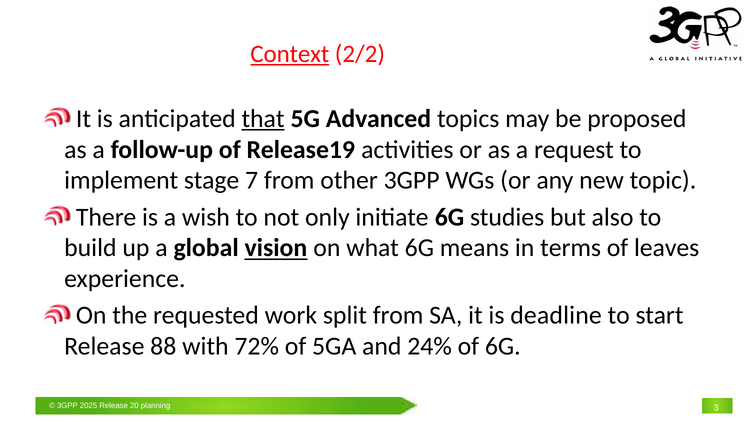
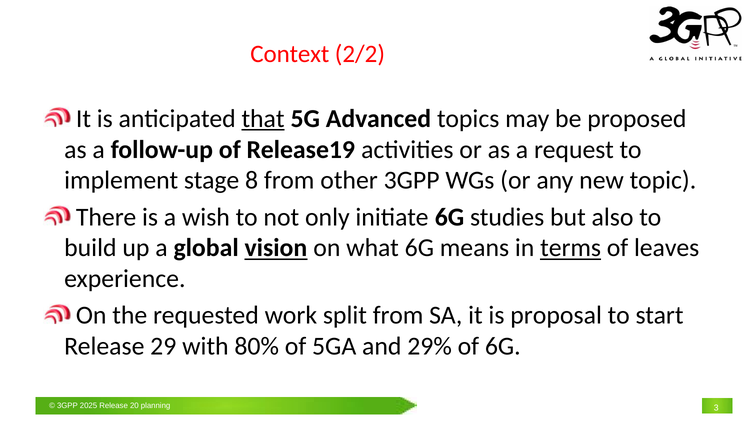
Context underline: present -> none (290, 54)
7: 7 -> 8 (252, 180)
terms underline: none -> present (571, 248)
deadline: deadline -> proposal (556, 315)
88: 88 -> 29 (163, 346)
72%: 72% -> 80% (257, 346)
24%: 24% -> 29% (430, 346)
